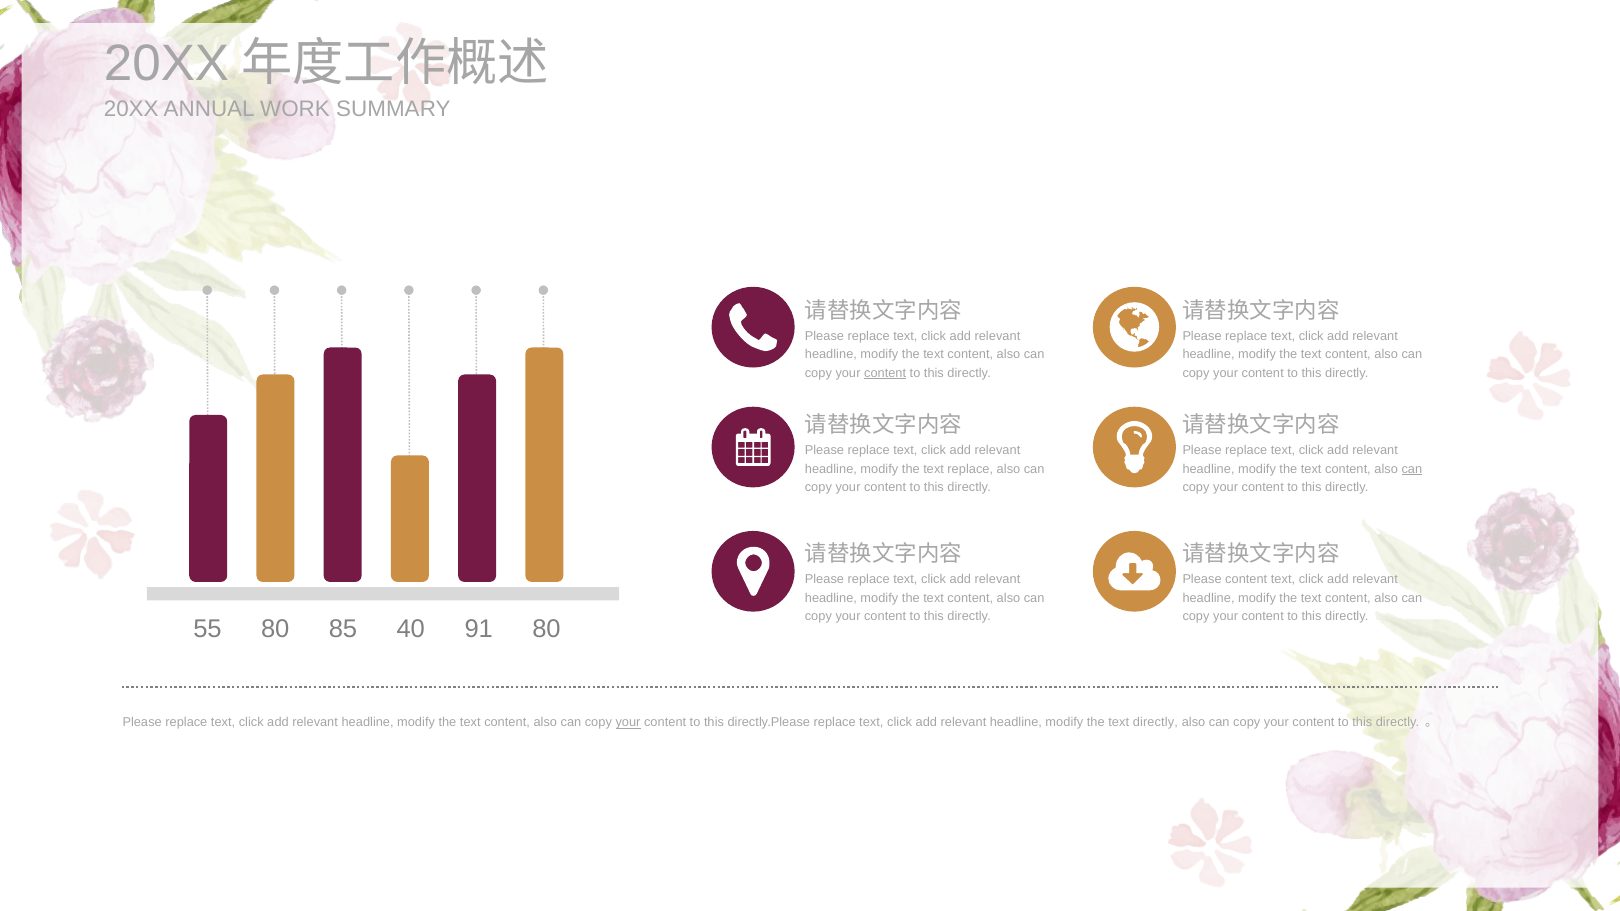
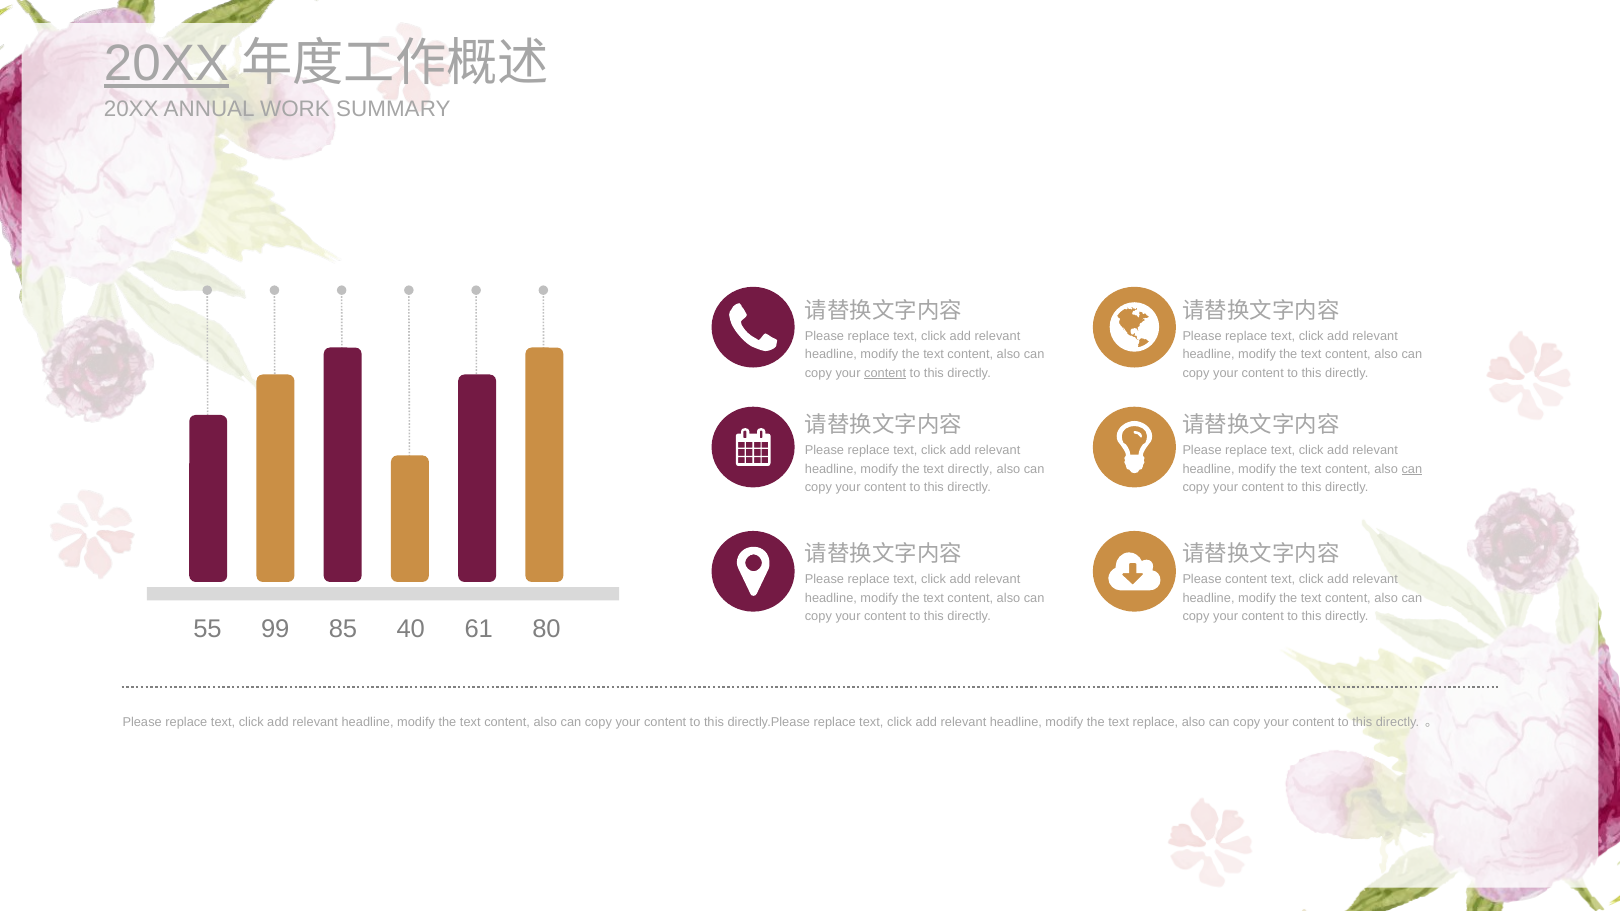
20XX underline: none -> present (166, 64)
text replace: replace -> directly (970, 469)
55 80: 80 -> 99 (275, 629)
91: 91 -> 61 (479, 629)
your underline: present -> none (628, 723)
text directly: directly -> replace (1155, 723)
